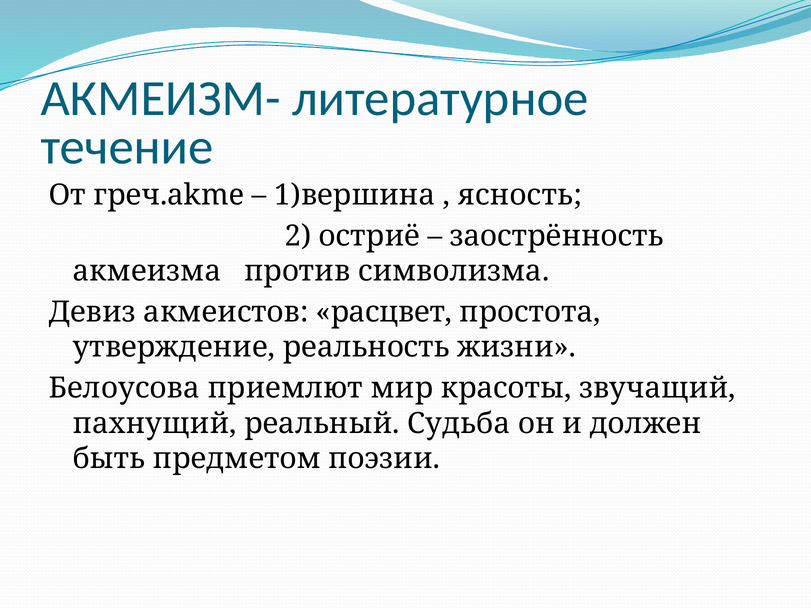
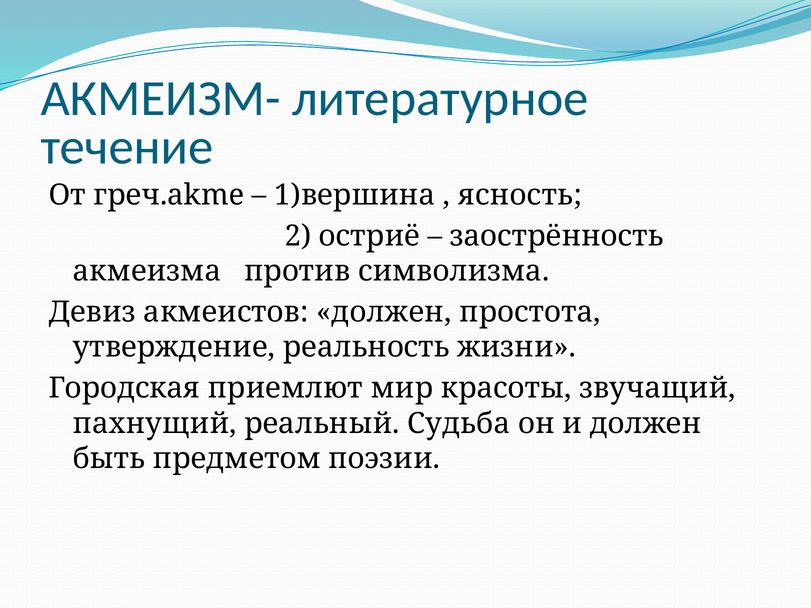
акмеистов расцвет: расцвет -> должен (384, 312)
Белоусова: Белоусова -> Городская (124, 388)
